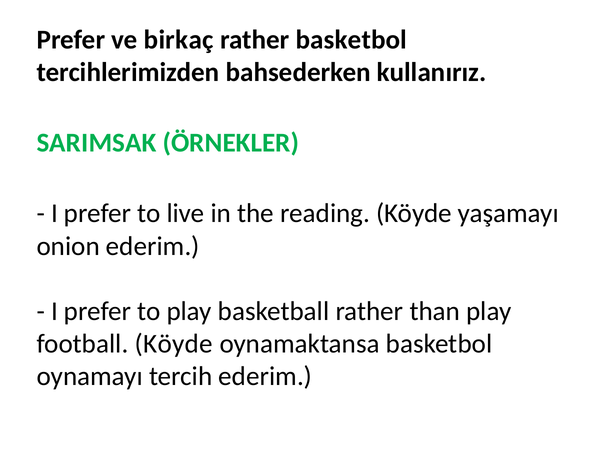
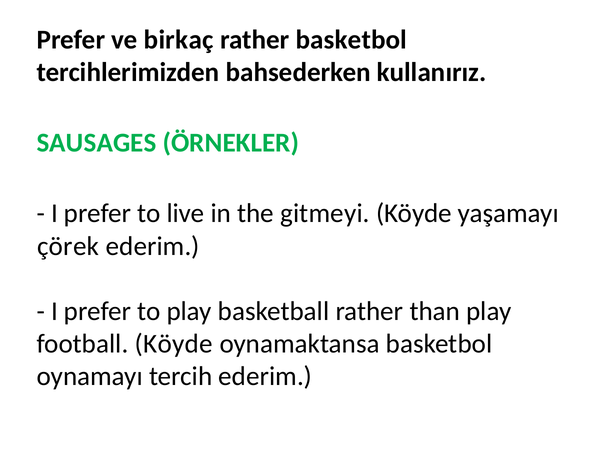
SARIMSAK: SARIMSAK -> SAUSAGES (97, 143)
reading: reading -> gitmeyi (325, 213)
onion: onion -> çörek (68, 246)
